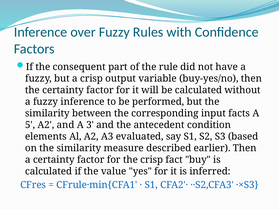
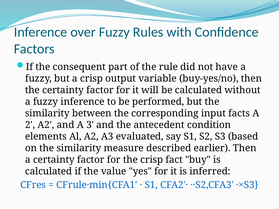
5: 5 -> 2 (30, 125)
